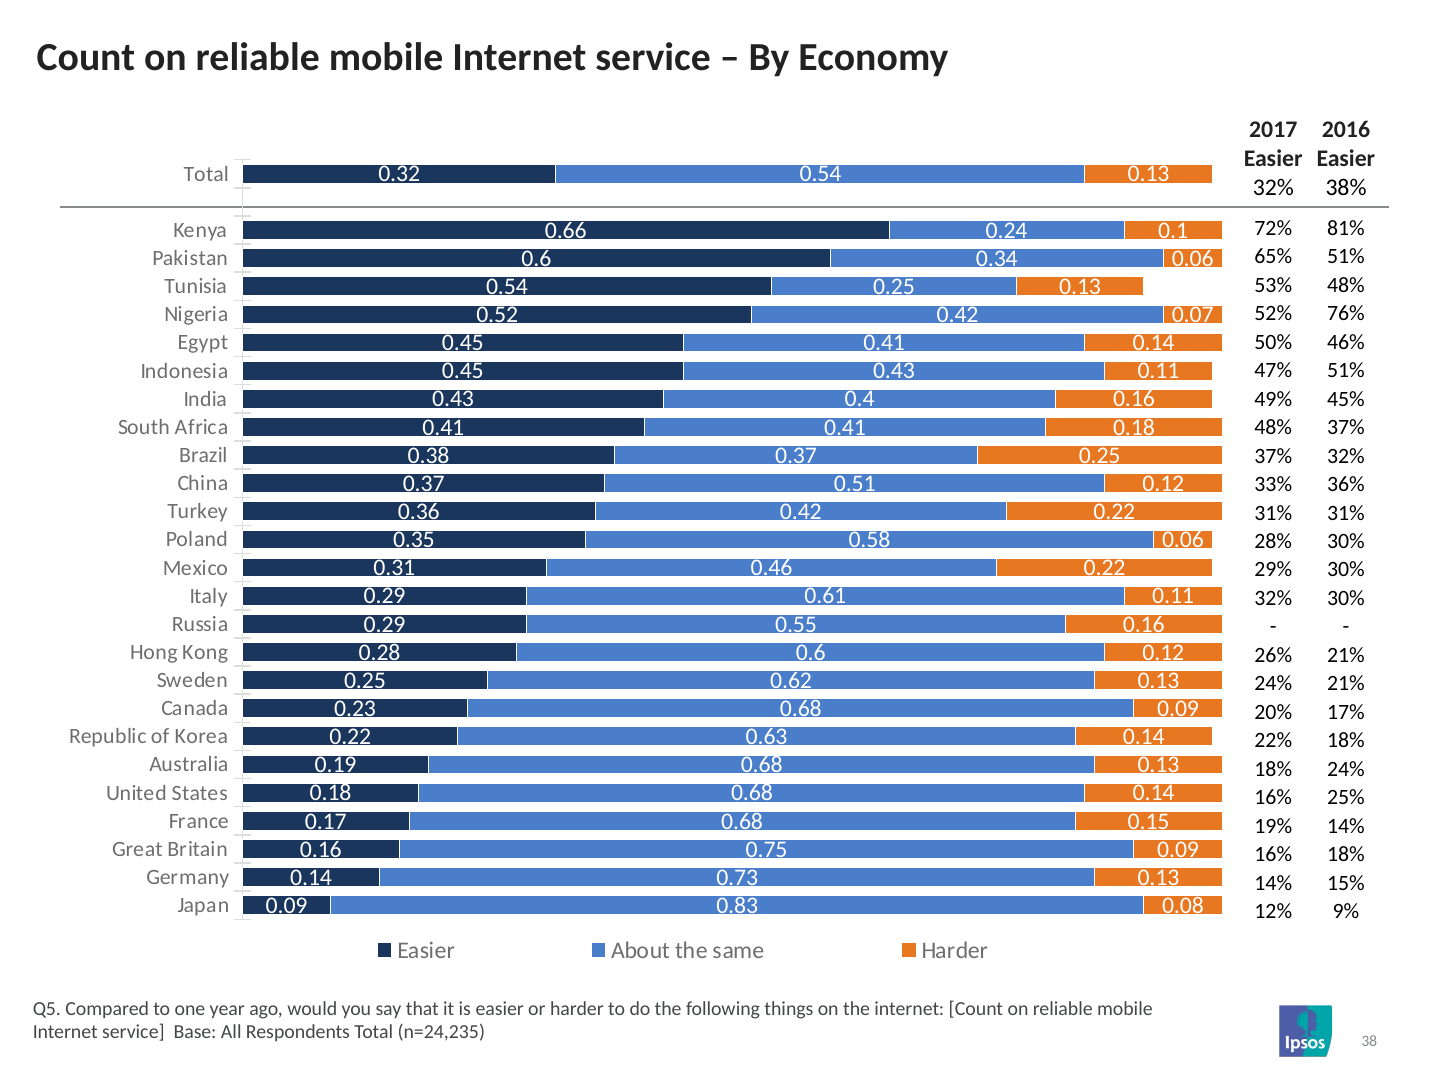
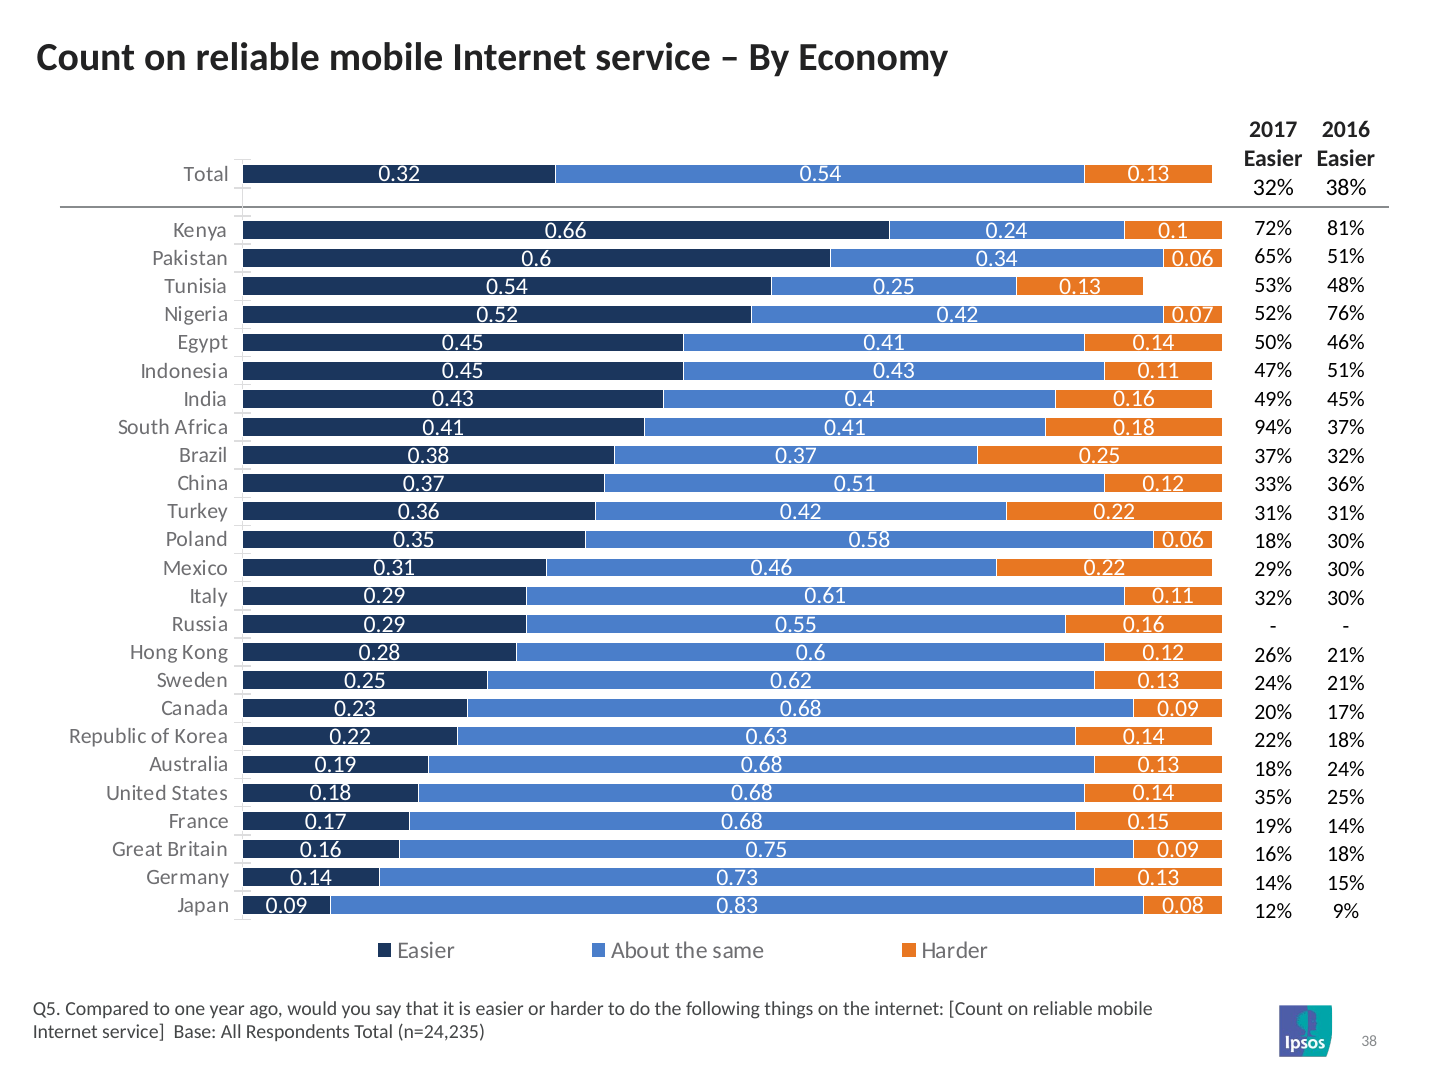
48%: 48% -> 94% (1273, 428)
28%: 28% -> 18% (1273, 542)
16%: 16% -> 35% (1273, 798)
